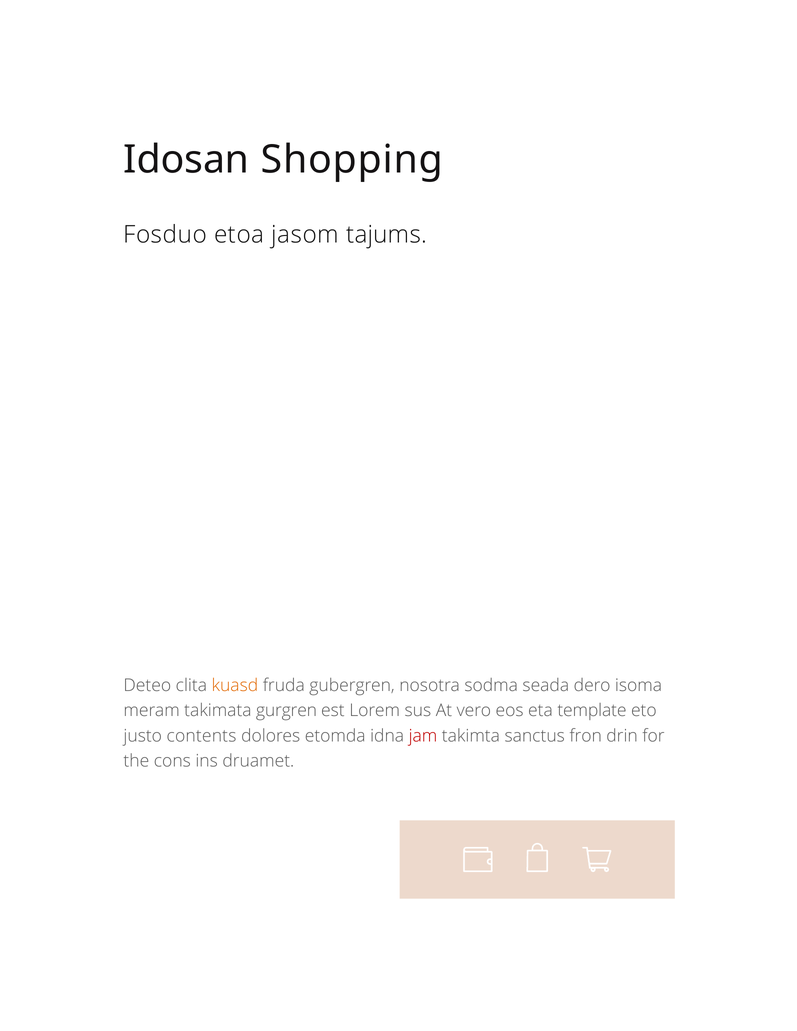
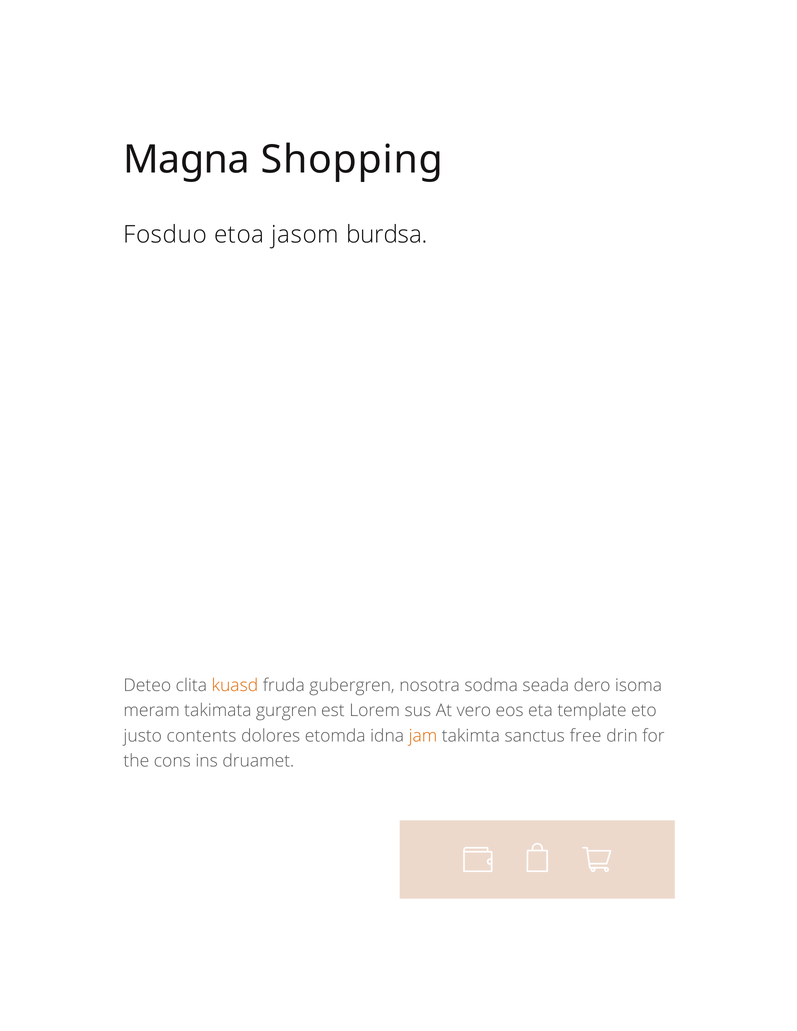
Idosan: Idosan -> Magna (187, 160)
tajums: tajums -> burdsa (387, 235)
jam colour: red -> orange (423, 736)
fron: fron -> free (586, 736)
